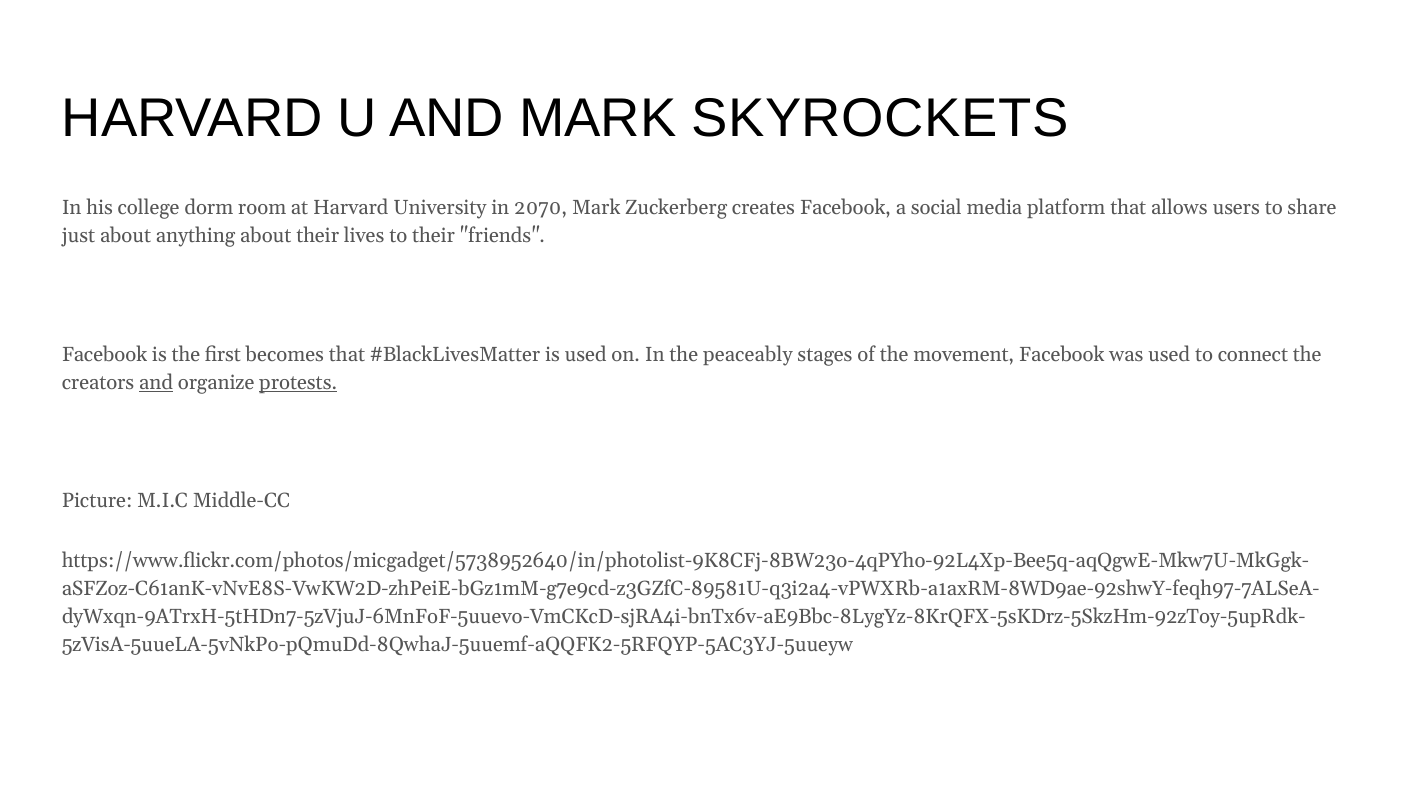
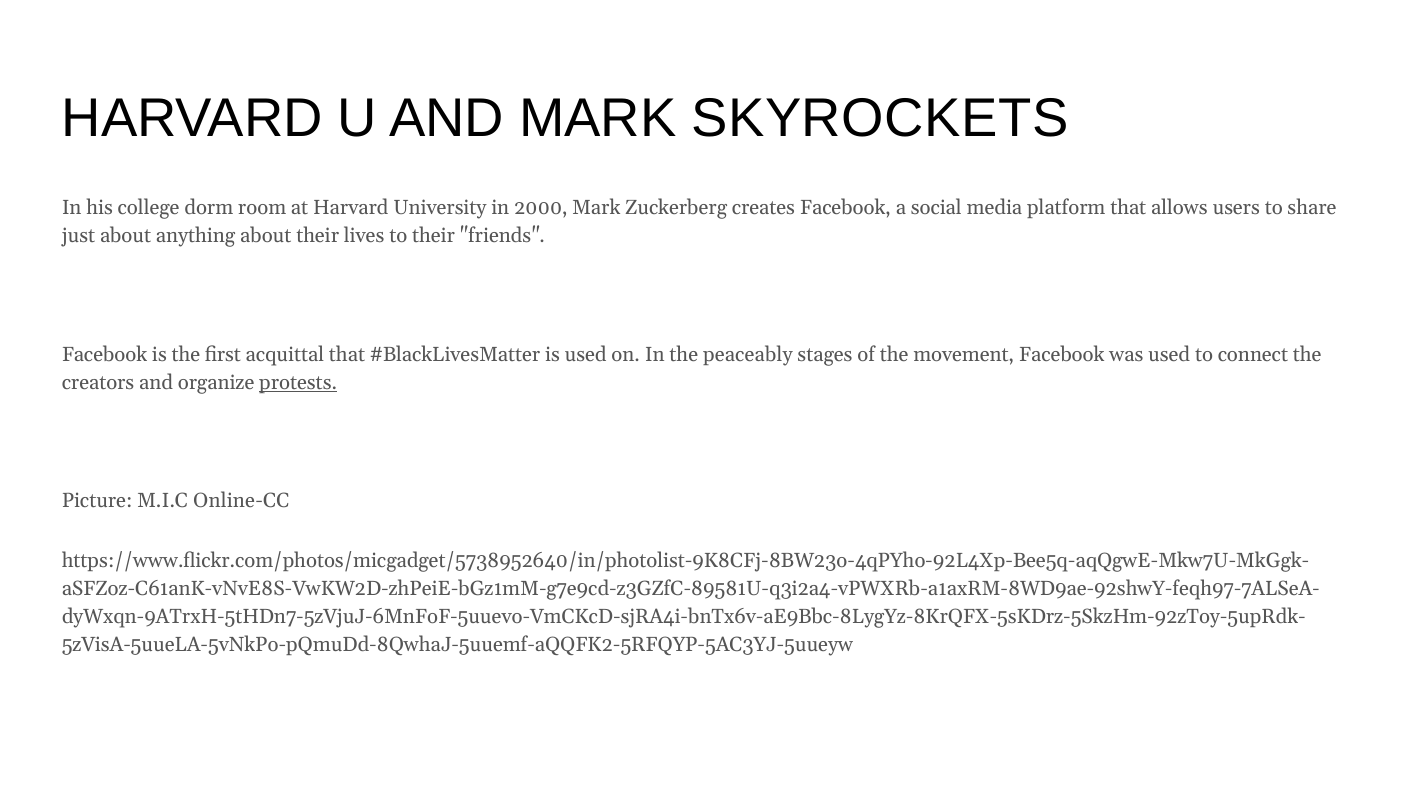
2070: 2070 -> 2000 (541, 208)
becomes: becomes -> acquittal (285, 354)
and underline: present -> none (156, 383)
Middle-CC: Middle-CC -> Online-CC (241, 501)
